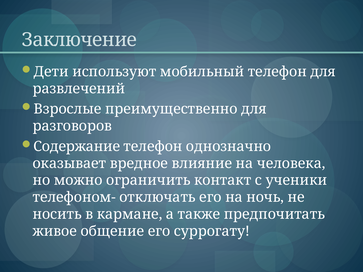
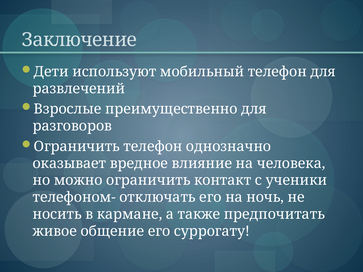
Содержание: Содержание -> Ограничить (77, 147)
